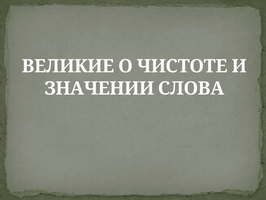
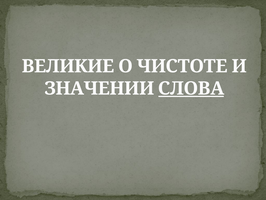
СЛОВА underline: none -> present (191, 88)
